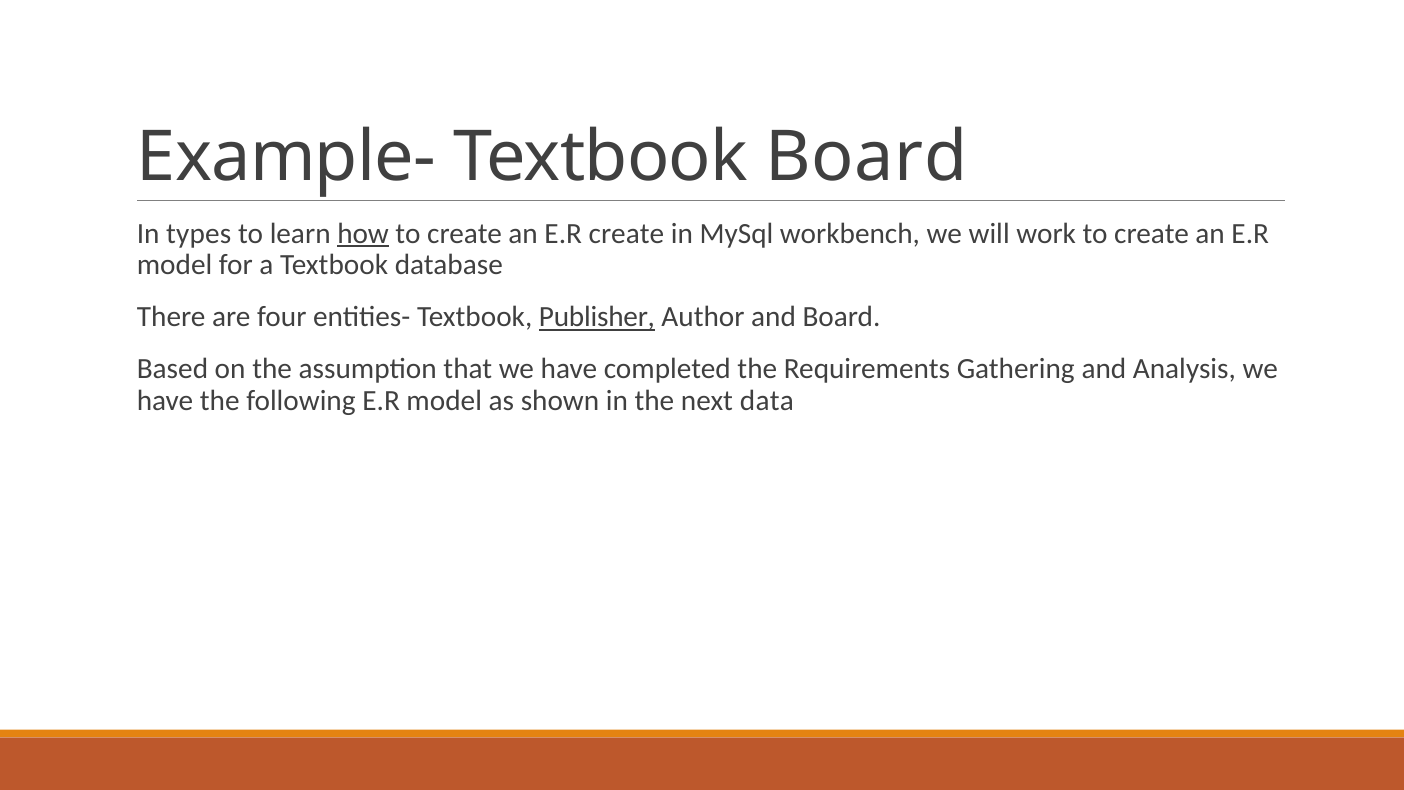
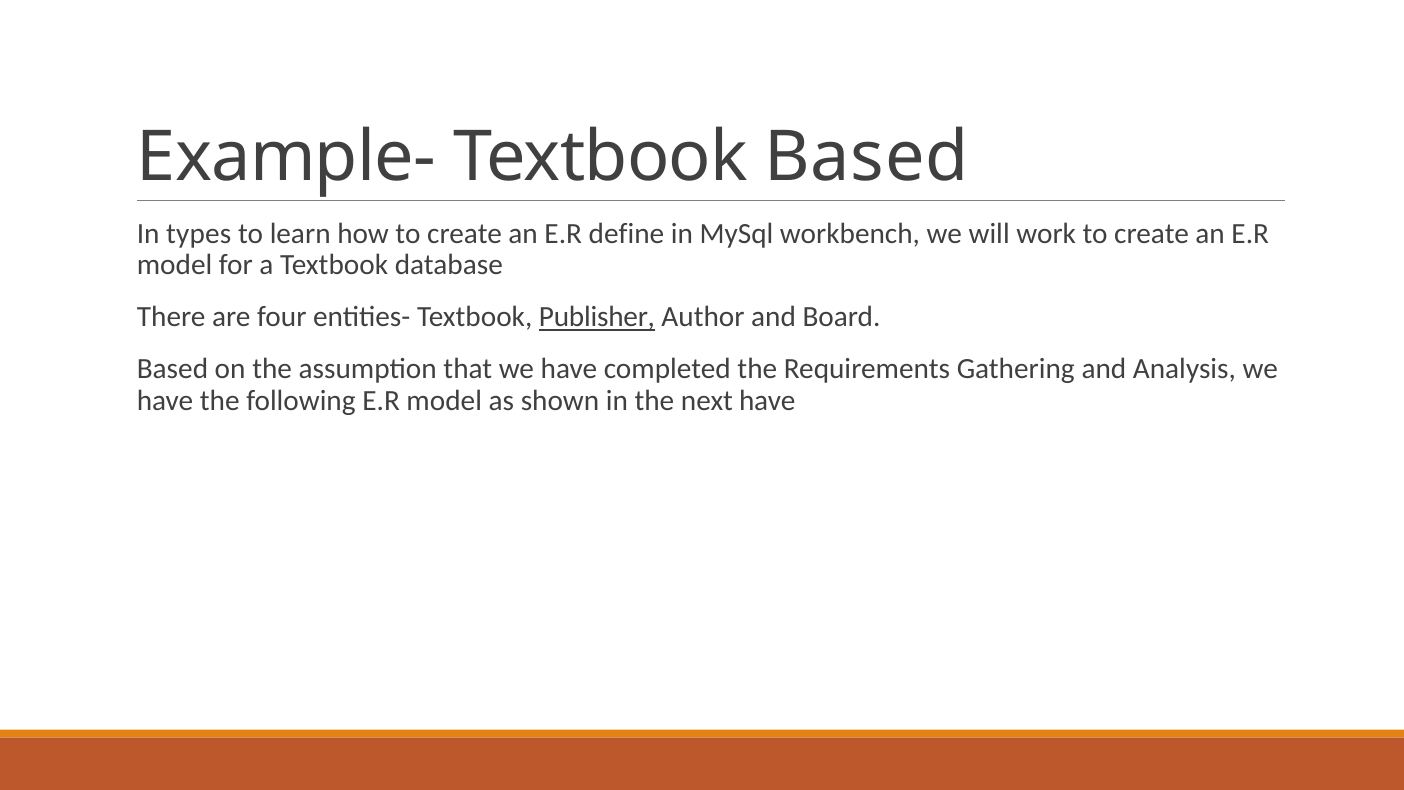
Textbook Board: Board -> Based (867, 157)
how underline: present -> none (363, 233)
E.R create: create -> define (626, 233)
next data: data -> have (767, 401)
